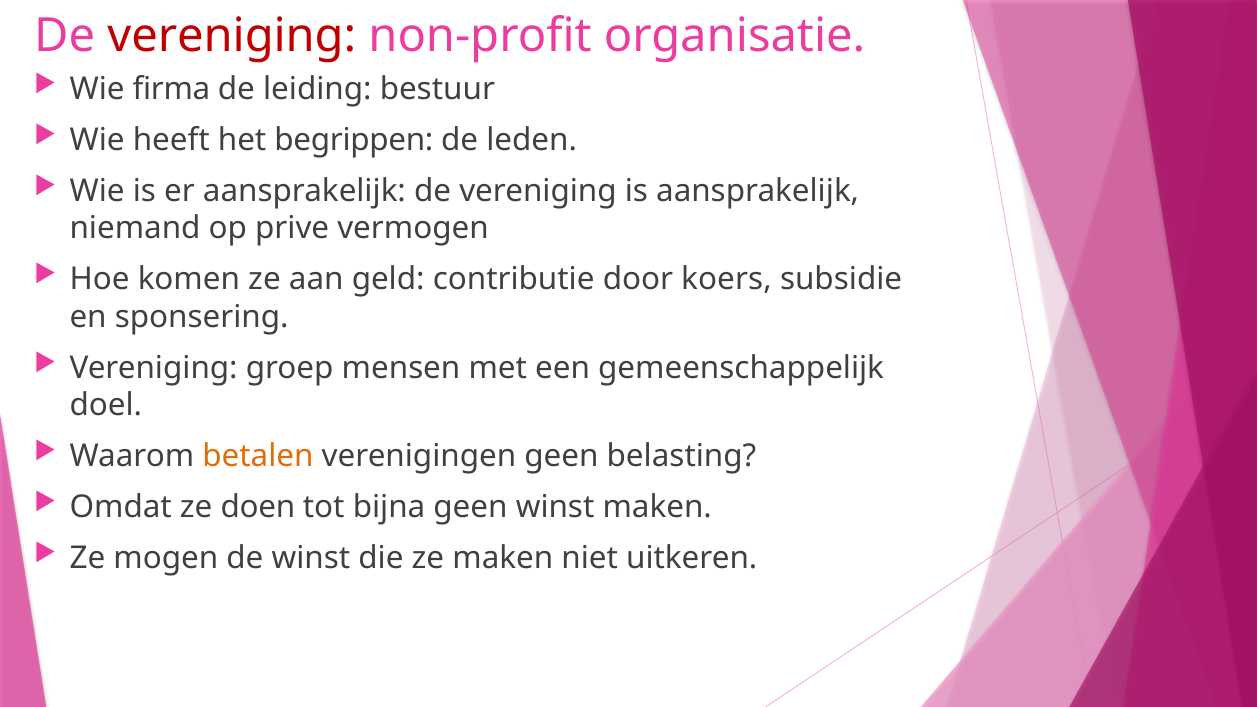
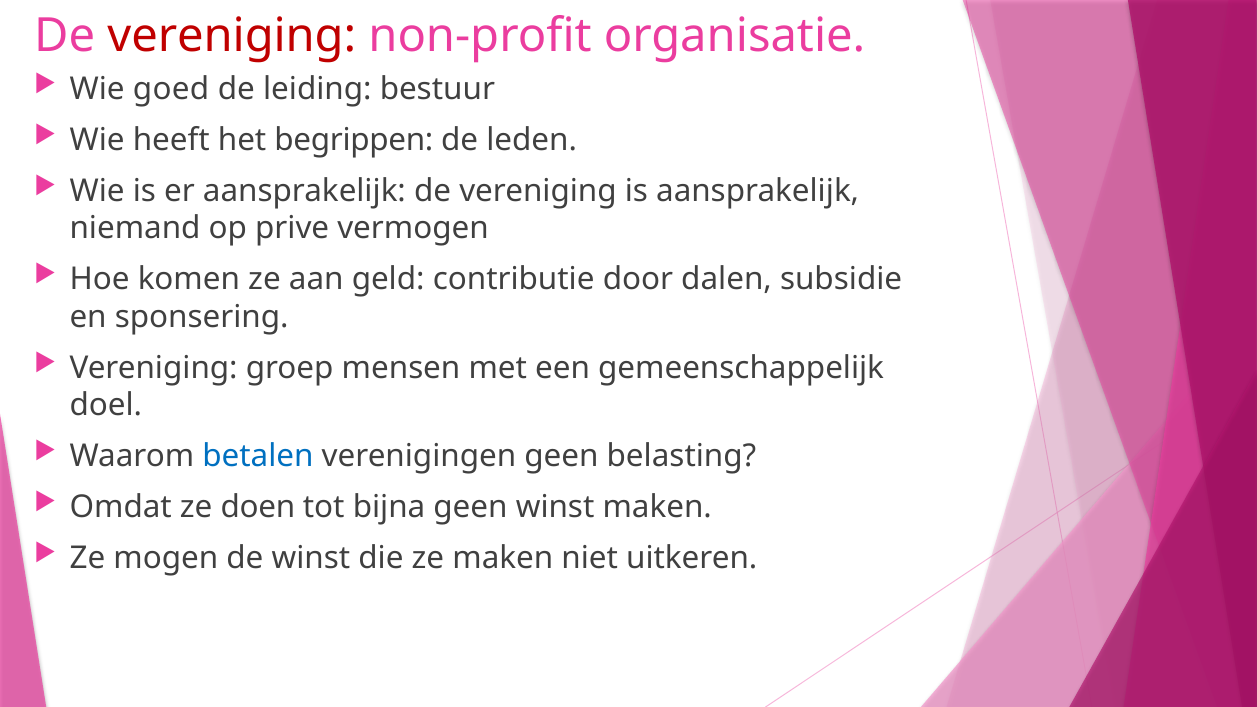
firma: firma -> goed (171, 89)
koers: koers -> dalen (727, 279)
betalen colour: orange -> blue (258, 456)
